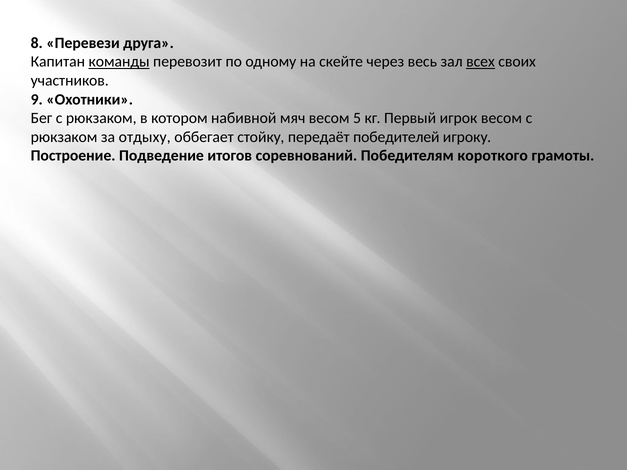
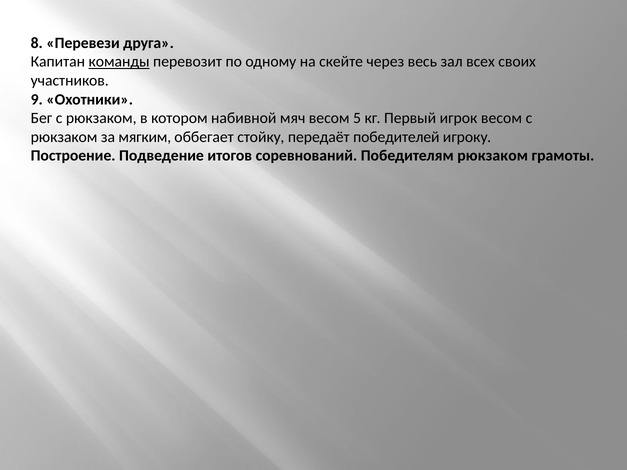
всех underline: present -> none (480, 62)
отдыху: отдыху -> мягким (145, 137)
Победителям короткого: короткого -> рюкзаком (493, 156)
